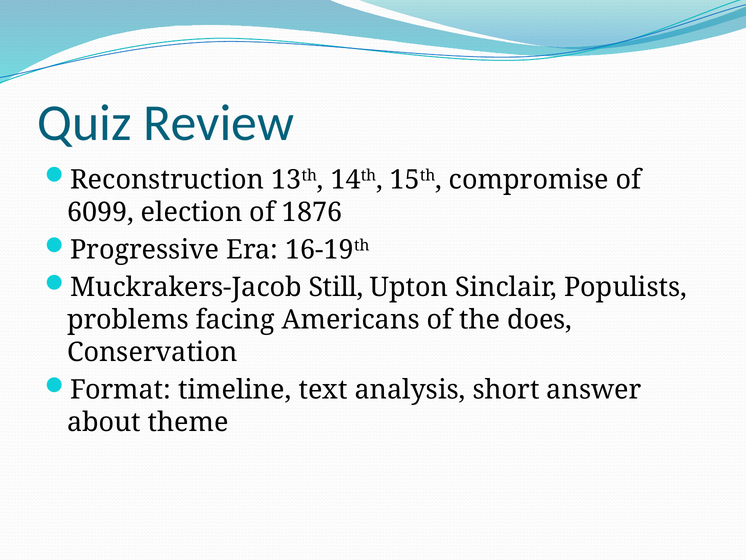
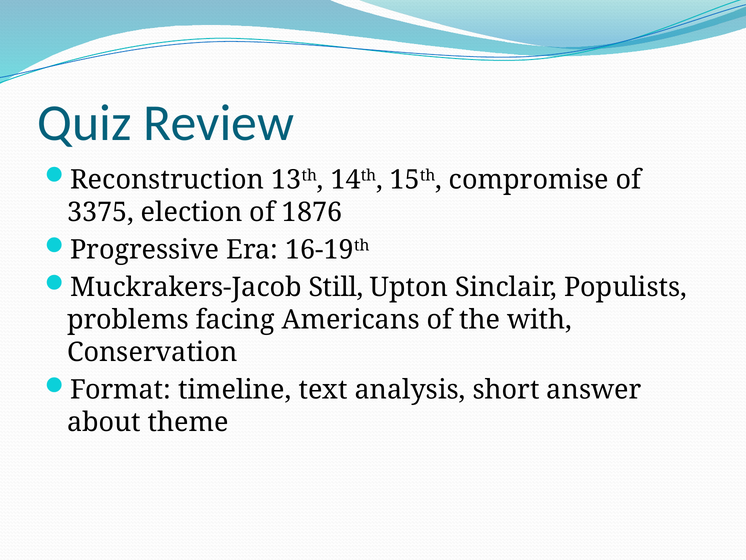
6099: 6099 -> 3375 (101, 212)
does: does -> with (540, 320)
